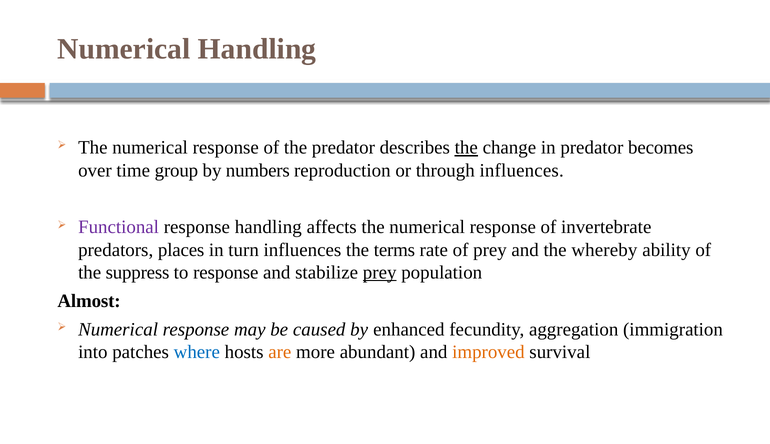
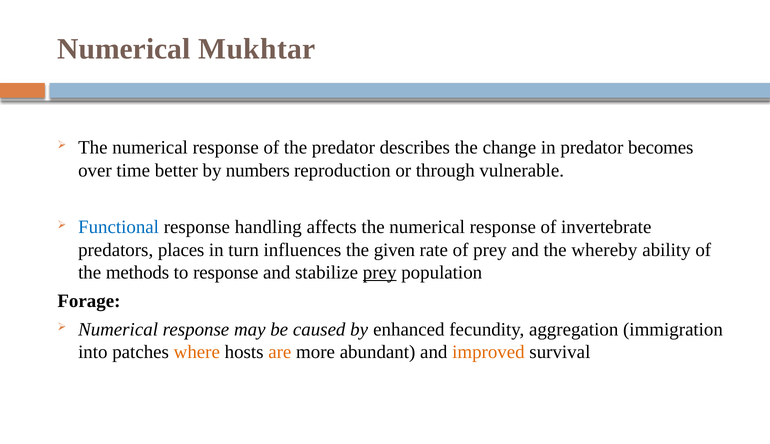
Numerical Handling: Handling -> Mukhtar (257, 49)
the underline: present -> none (466, 148)
group: group -> better (176, 170)
through influences: influences -> vulnerable (522, 170)
Functional colour: purple -> blue (119, 227)
terms: terms -> given (394, 250)
suppress: suppress -> methods (138, 273)
Almost: Almost -> Forage (89, 301)
where colour: blue -> orange (197, 352)
